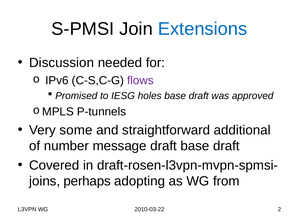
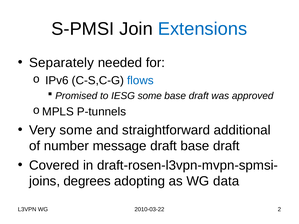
Discussion: Discussion -> Separately (62, 63)
flows colour: purple -> blue (140, 81)
IESG holes: holes -> some (150, 96)
perhaps: perhaps -> degrees (87, 181)
from: from -> data (226, 181)
